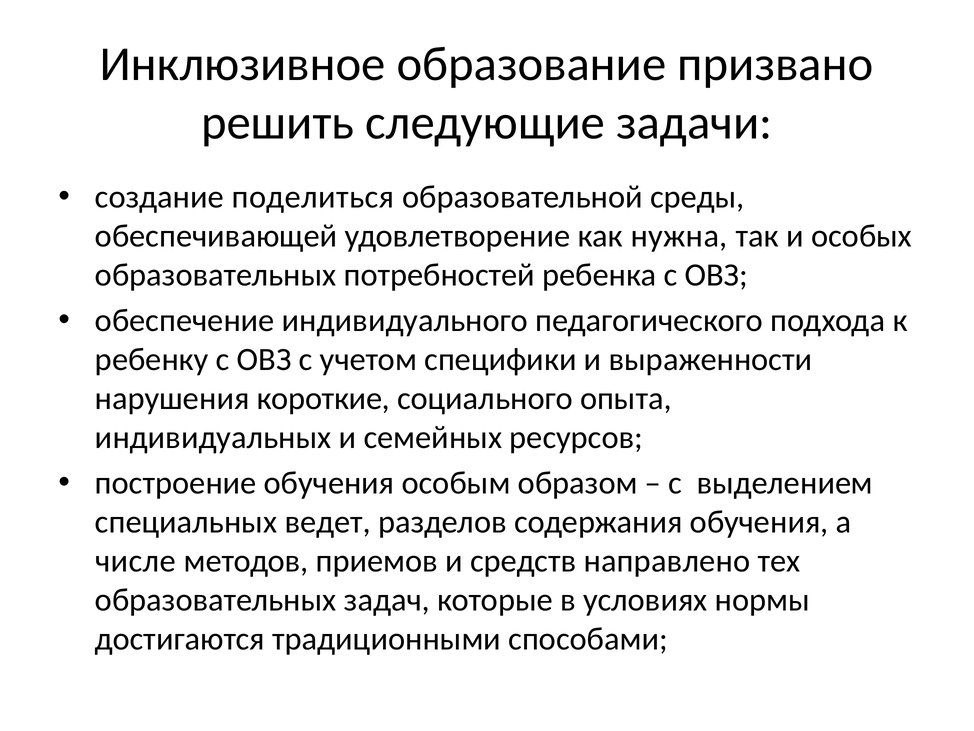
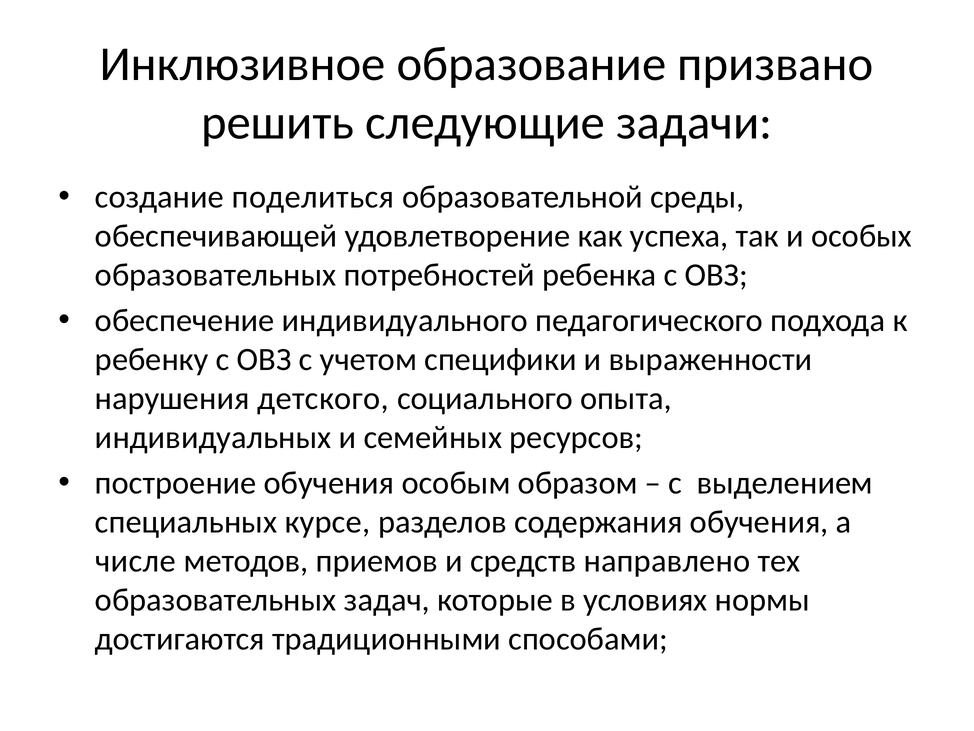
нужна: нужна -> успеха (679, 236)
короткие: короткие -> детского (323, 398)
ведет: ведет -> курсе (327, 522)
